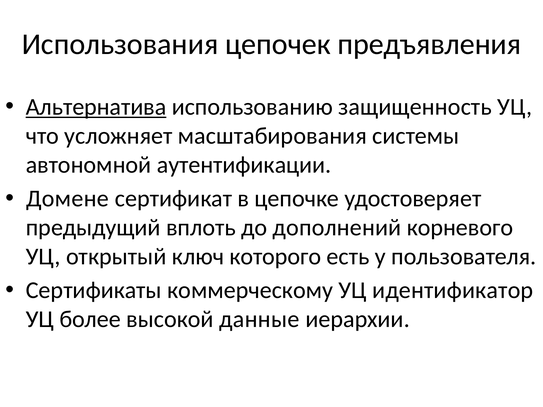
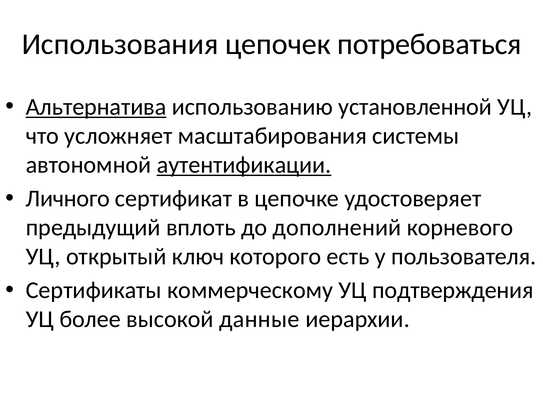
предъявления: предъявления -> потребоваться (429, 44)
защищенность: защищенность -> установленной (415, 107)
аутентификации underline: none -> present (244, 165)
Домене: Домене -> Личного (68, 199)
идентификатор: идентификатор -> подтверждения (453, 290)
